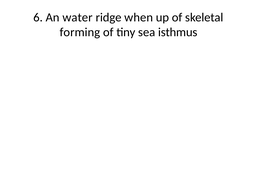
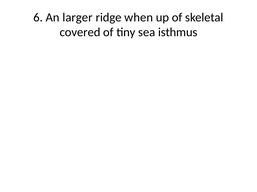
water: water -> larger (78, 17)
forming: forming -> covered (80, 32)
